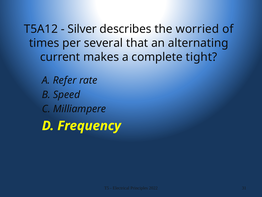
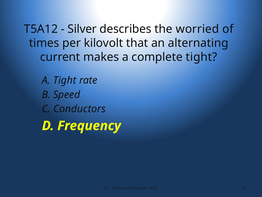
several: several -> kilovolt (103, 43)
A Refer: Refer -> Tight (65, 80)
Milliampere: Milliampere -> Conductors (79, 109)
